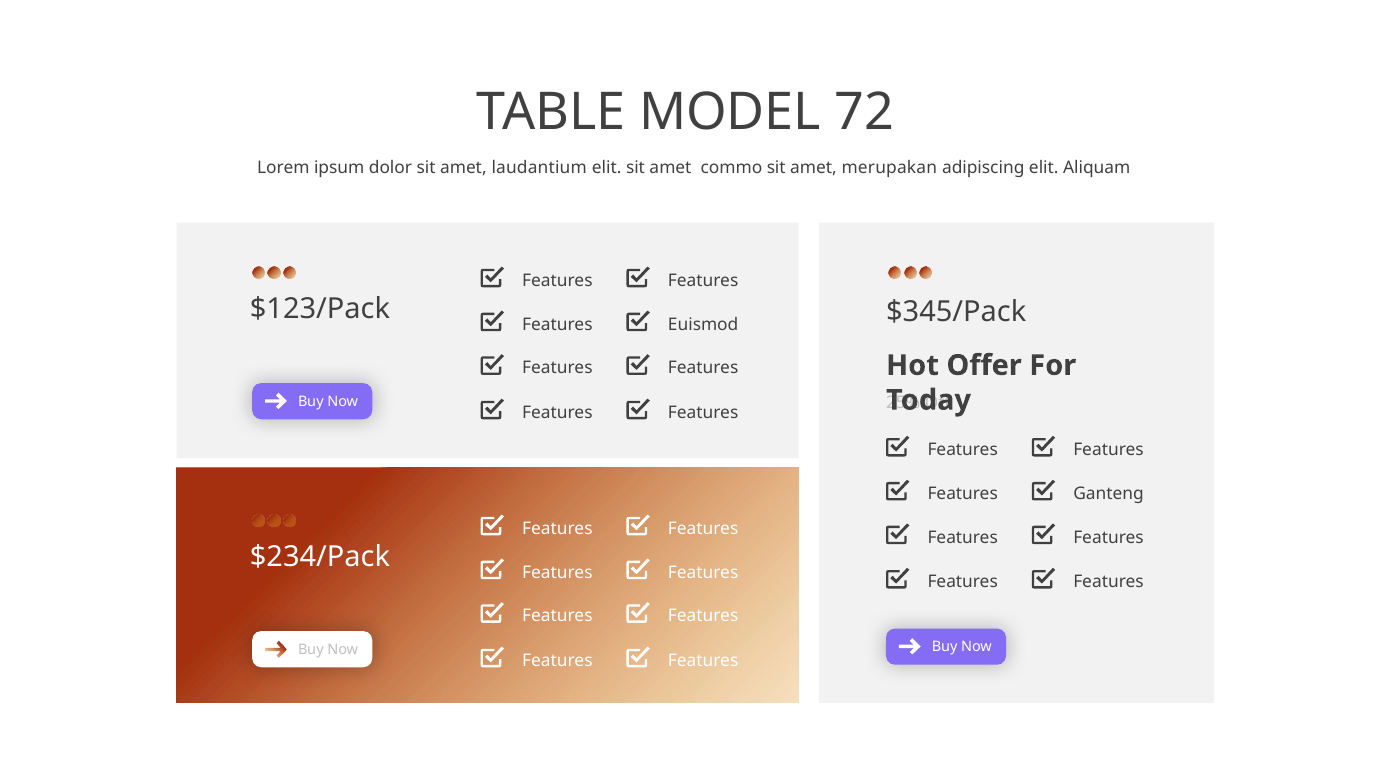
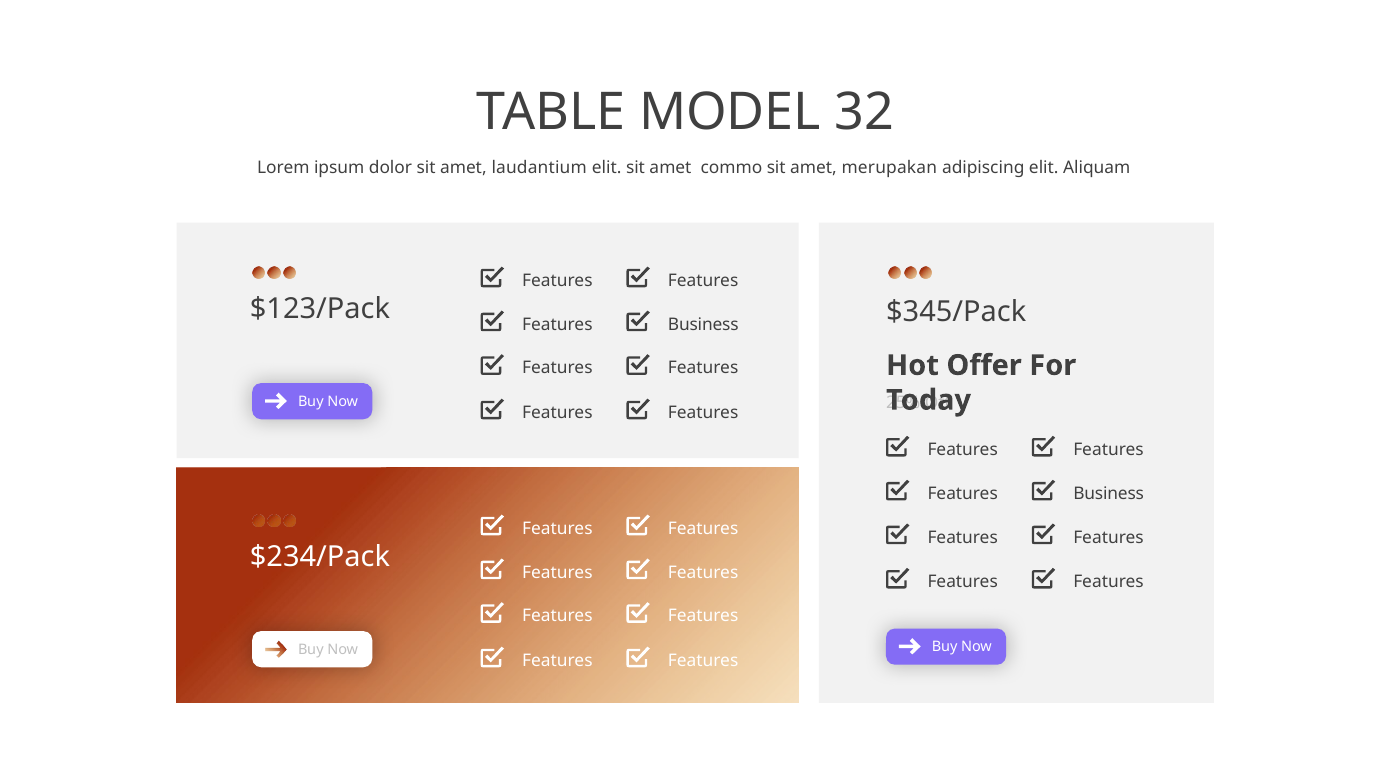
72: 72 -> 32 (865, 112)
Euismod: Euismod -> Business (703, 324)
Ganteng: Ganteng -> Business (1109, 494)
